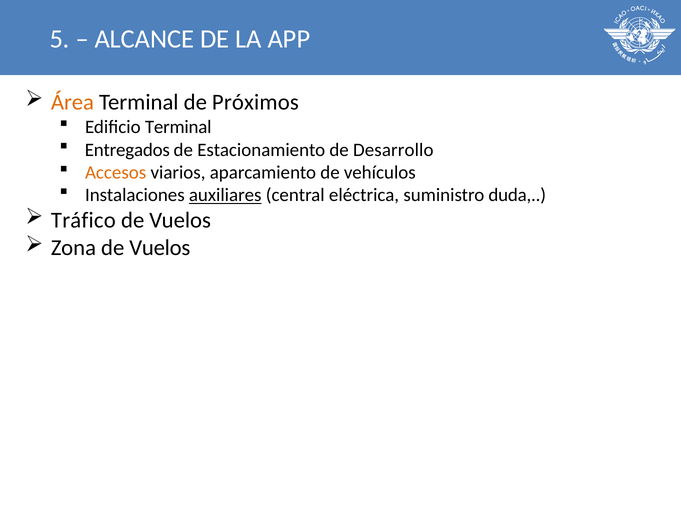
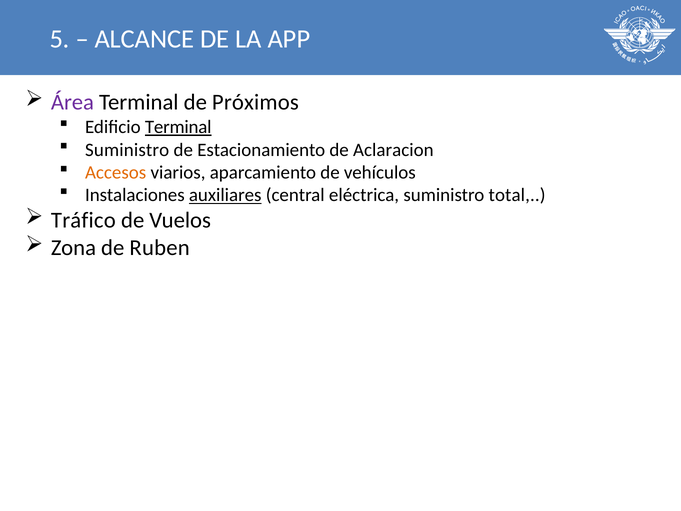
Área colour: orange -> purple (72, 102)
Terminal underline: none -> present (178, 127)
Entregados: Entregados -> Suministro (127, 150)
Desarrollo: Desarrollo -> Aclaracion (393, 150)
duda: duda -> total (517, 195)
Zona de Vuelos: Vuelos -> Ruben (160, 248)
